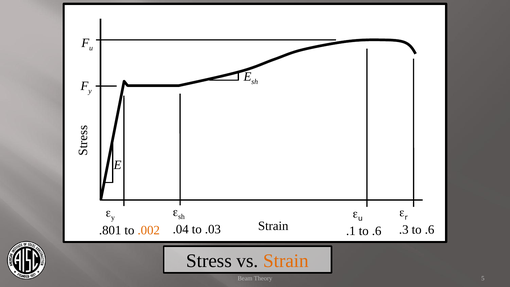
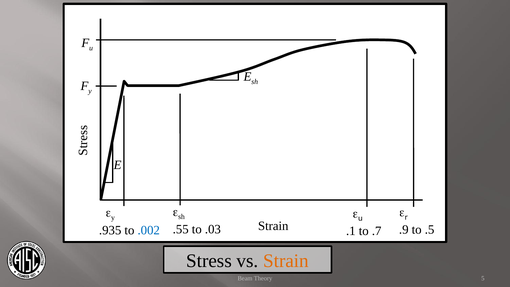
.04: .04 -> .55 (181, 229)
.3: .3 -> .9 (404, 230)
.6: .6 -> .5 (430, 230)
.801: .801 -> .935 (110, 230)
.002 colour: orange -> blue (149, 230)
.1 to .6: .6 -> .7 (377, 231)
